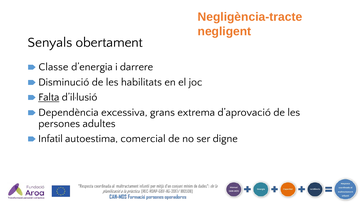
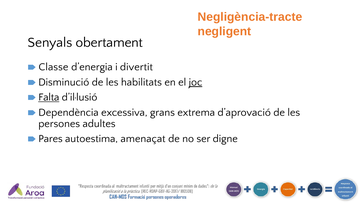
darrere: darrere -> divertit (136, 67)
joc underline: none -> present (196, 82)
Infatil: Infatil -> Pares (50, 139)
comercial: comercial -> amenaçat (143, 139)
